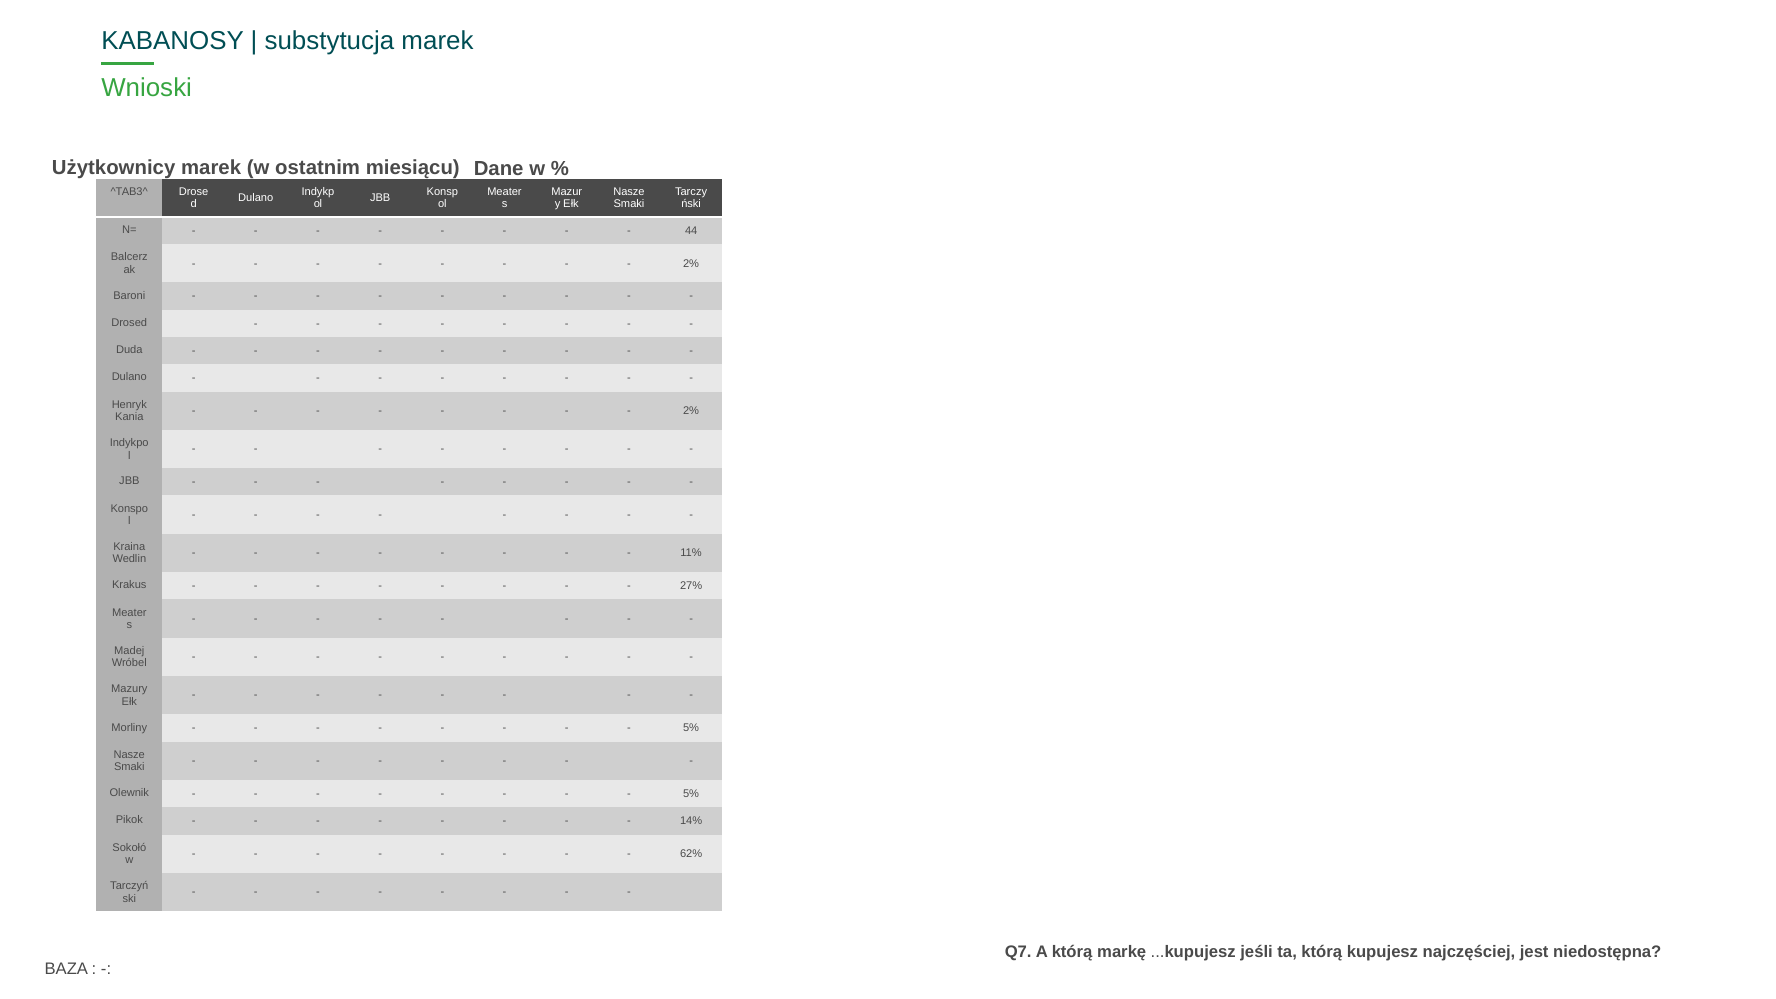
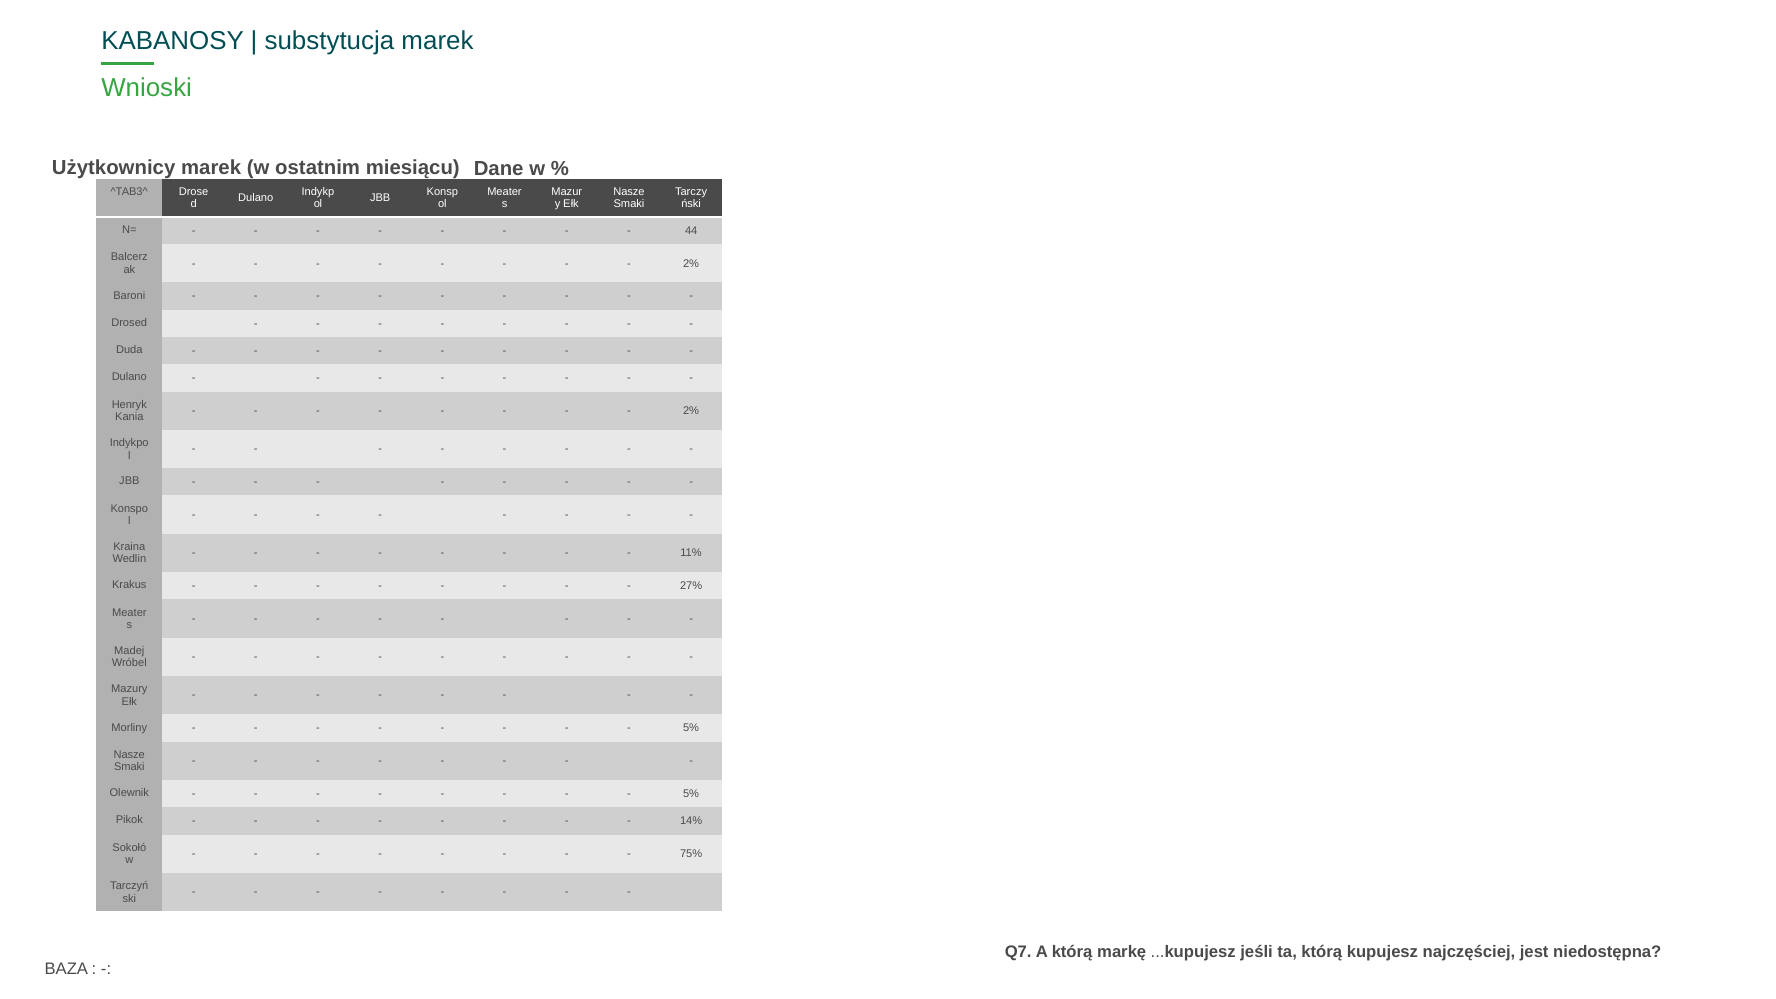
62%: 62% -> 75% (691, 854)
